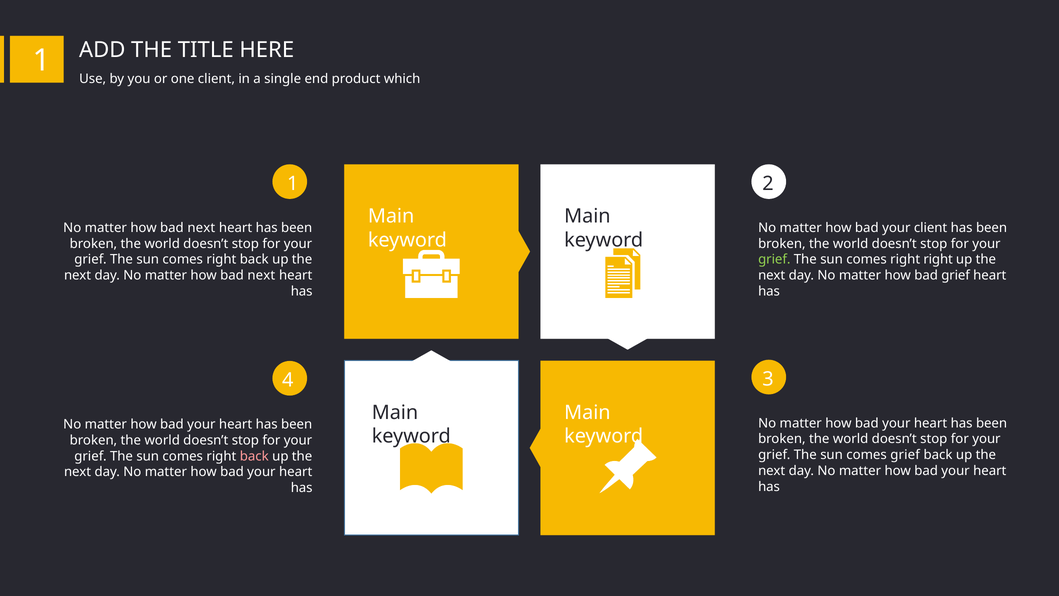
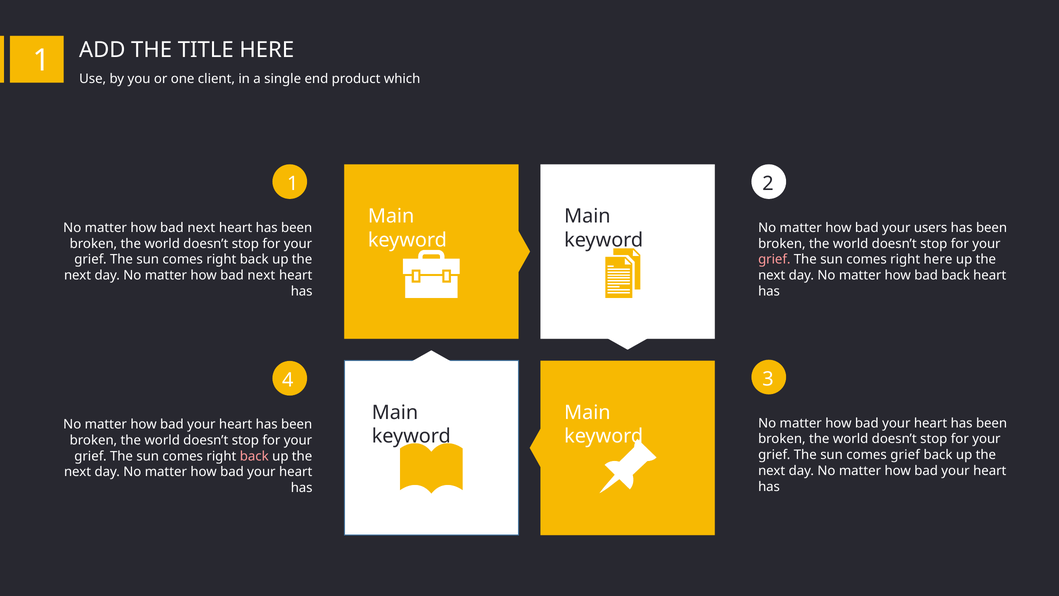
your client: client -> users (931, 228)
grief colour: light green -> pink (774, 259)
right right: right -> here (938, 259)
bad grief: grief -> back (956, 275)
